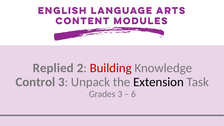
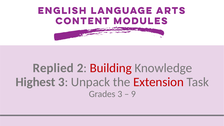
Control: Control -> Highest (35, 82)
Extension colour: black -> red (158, 82)
6: 6 -> 9 (133, 94)
